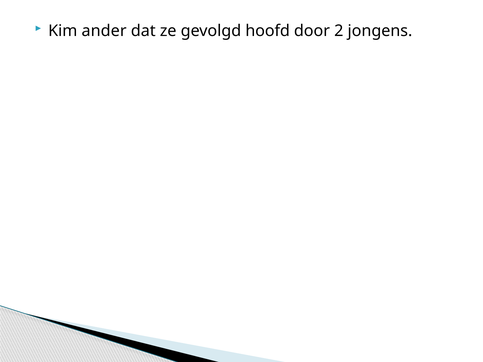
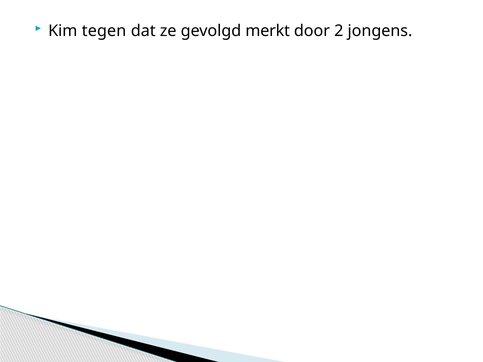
ander: ander -> tegen (104, 31)
hoofd: hoofd -> merkt (268, 31)
